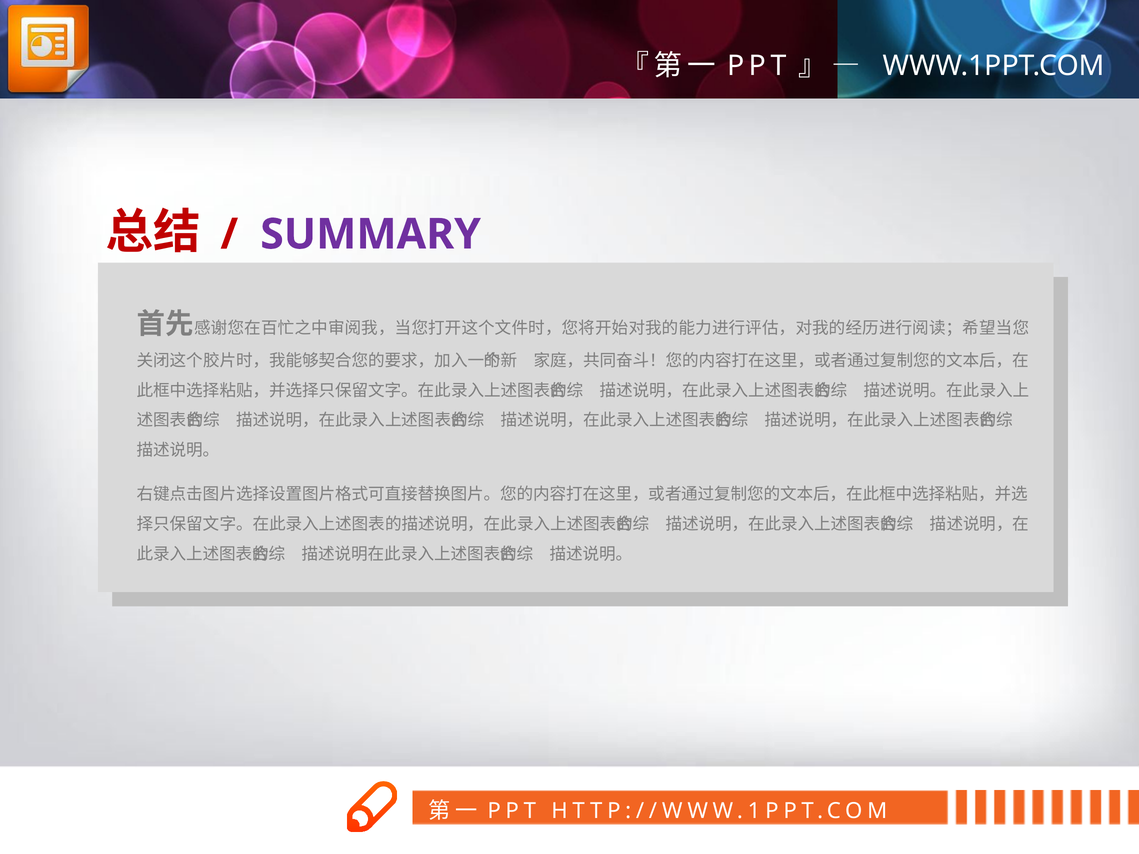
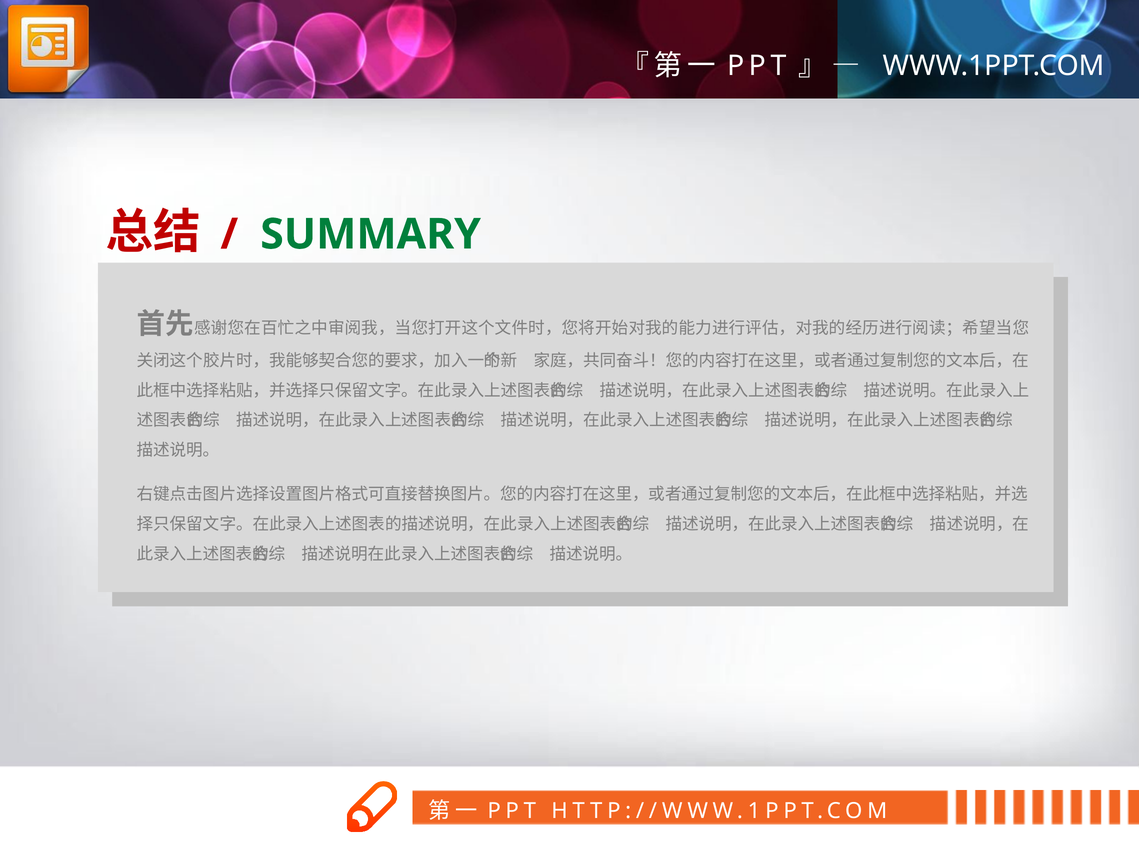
SUMMARY colour: purple -> green (371, 234)
